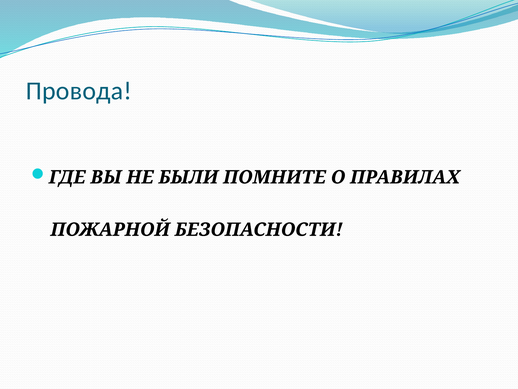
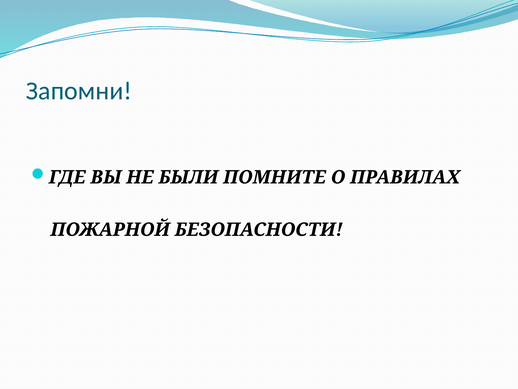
Провода: Провода -> Запомни (79, 91)
